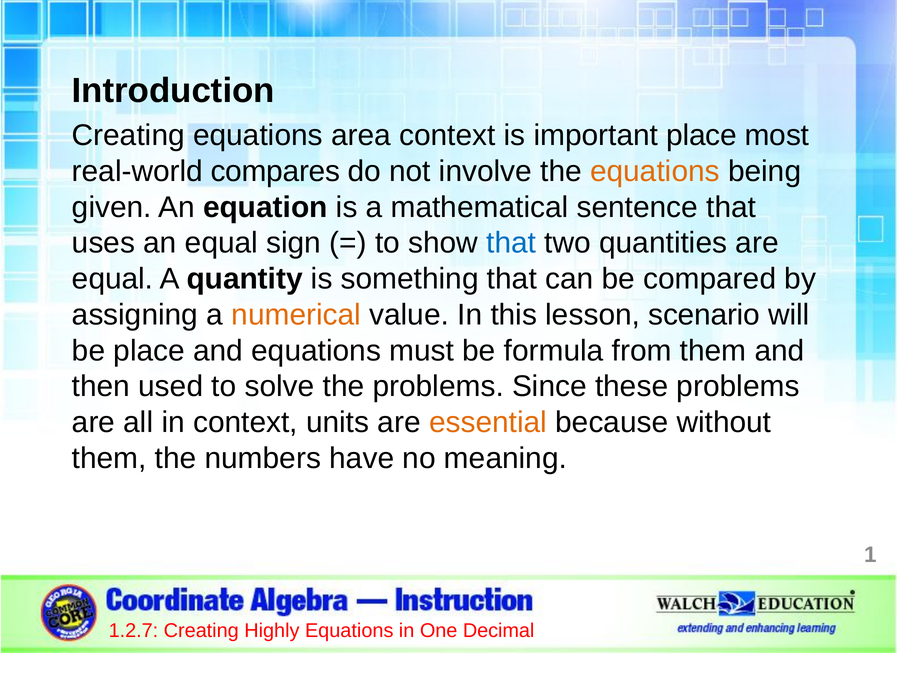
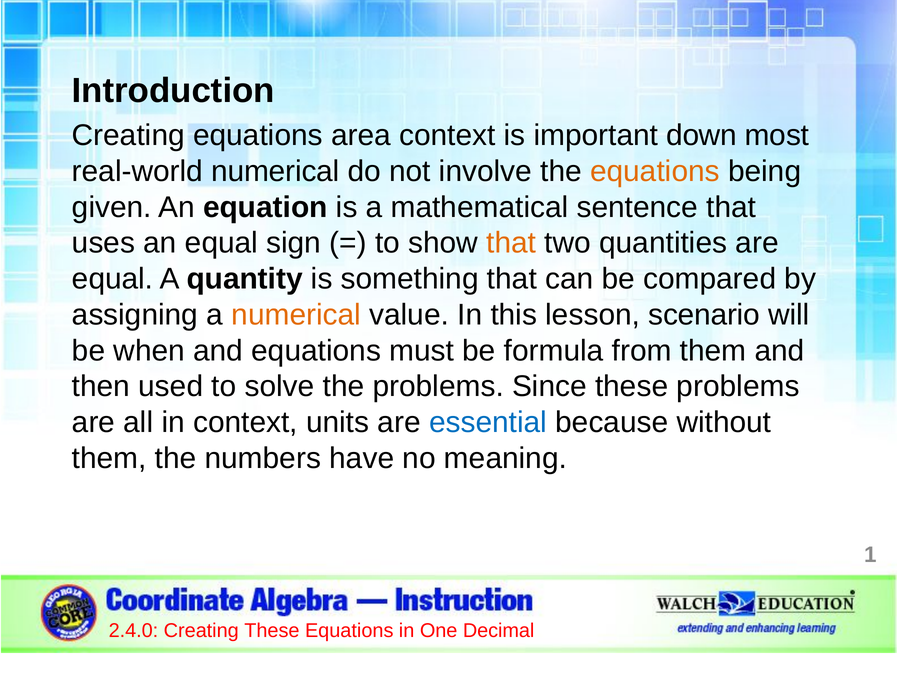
important place: place -> down (702, 135)
real-world compares: compares -> numerical (275, 171)
that colour: blue -> orange (511, 243)
be place: place -> when (149, 351)
essential colour: orange -> blue (488, 422)
1.2.7: 1.2.7 -> 2.4.0 (133, 631)
Creating Highly: Highly -> These (272, 631)
